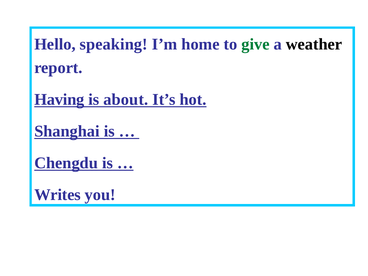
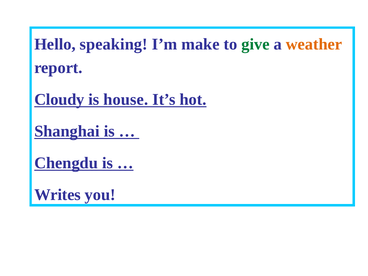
home: home -> make (201, 44)
weather colour: black -> orange (314, 44)
Having: Having -> Cloudy (59, 100)
about: about -> house (126, 100)
